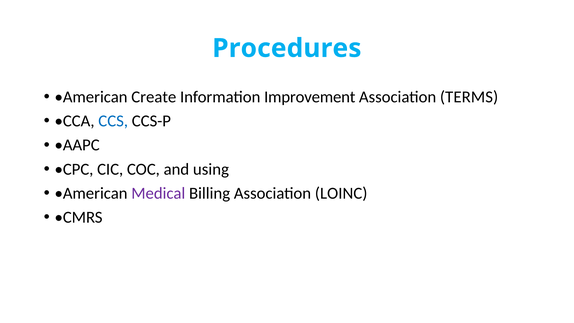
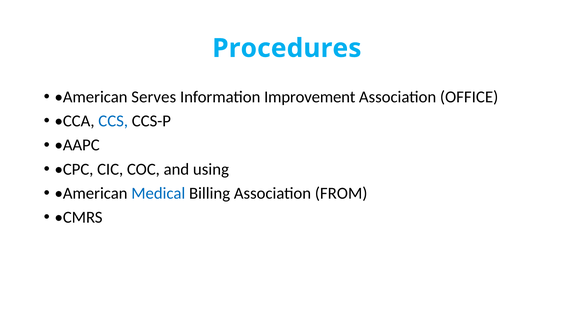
Create: Create -> Serves (154, 97)
TERMS: TERMS -> OFFICE (469, 97)
Medical colour: purple -> blue (158, 193)
LOINC: LOINC -> FROM (341, 193)
